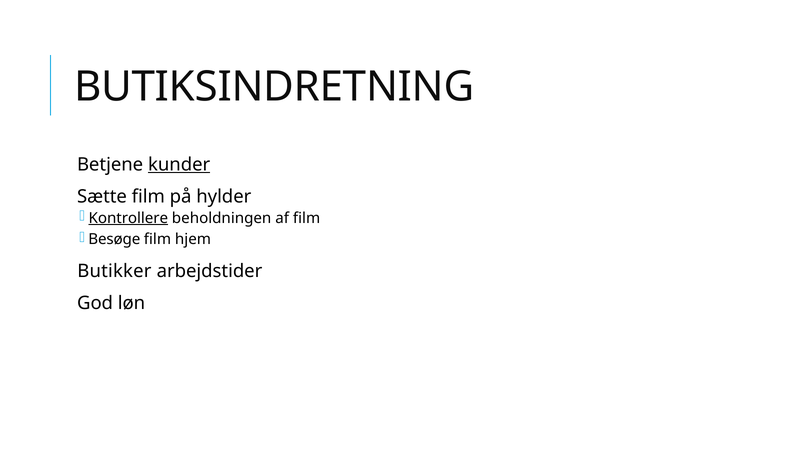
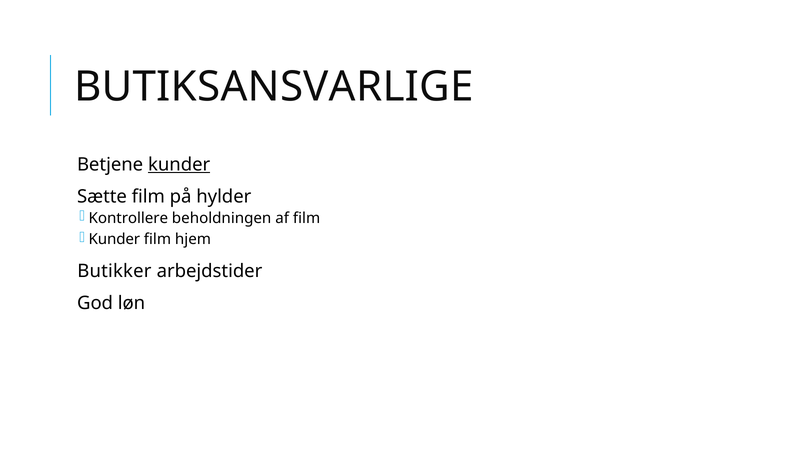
BUTIKSINDRETNING: BUTIKSINDRETNING -> BUTIKSANSVARLIGE (274, 87)
Kontrollere underline: present -> none (128, 218)
Besøge: Besøge -> Kunder (114, 240)
